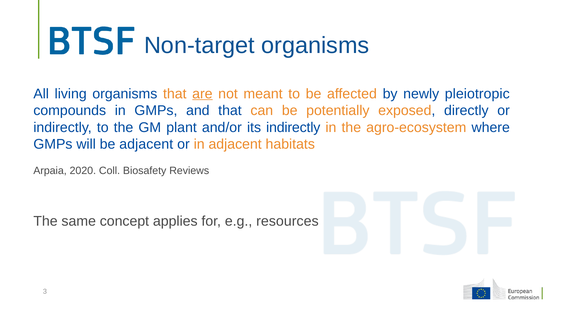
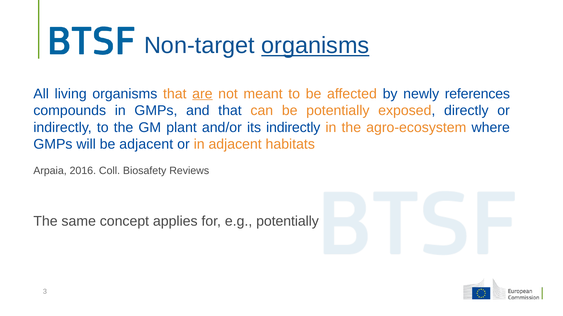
organisms underline: none -> present (315, 46)
pleiotropic: pleiotropic -> references (477, 94)
2020: 2020 -> 2016 (83, 171)
e.g resources: resources -> potentially (287, 222)
